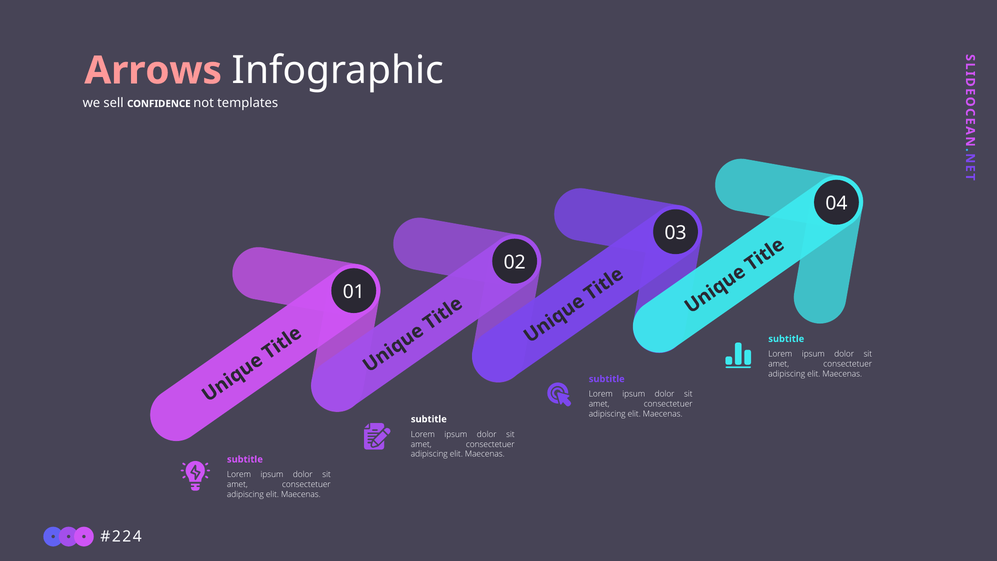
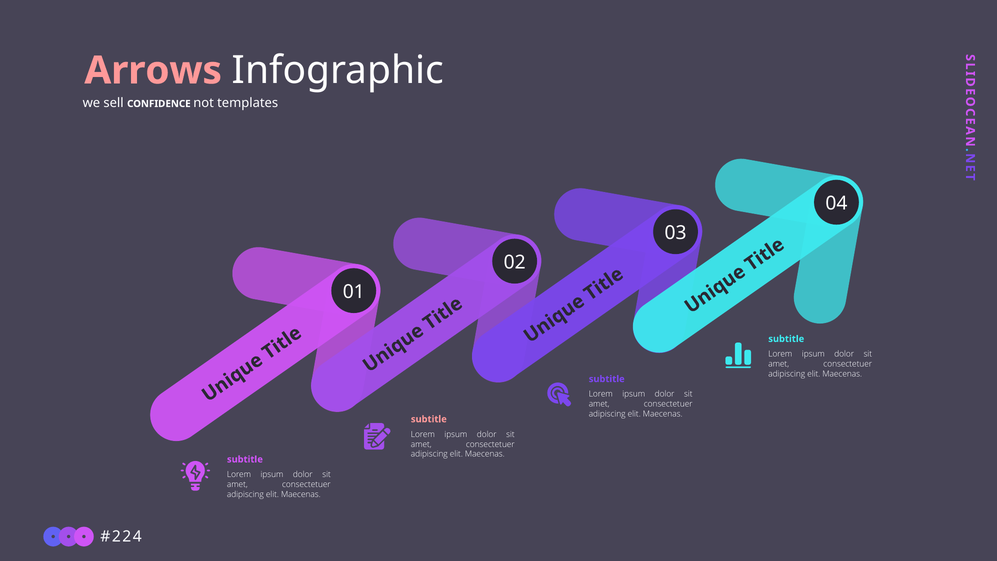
subtitle colour: white -> pink (429, 419)
